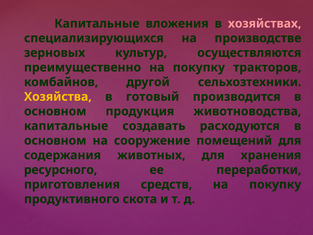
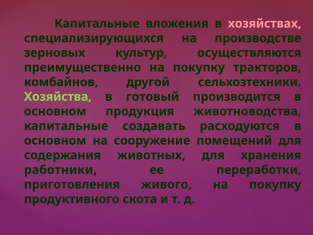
Хозяйства colour: yellow -> light green (58, 97)
ресурсного: ресурсного -> работники (60, 170)
средств: средств -> живого (166, 184)
